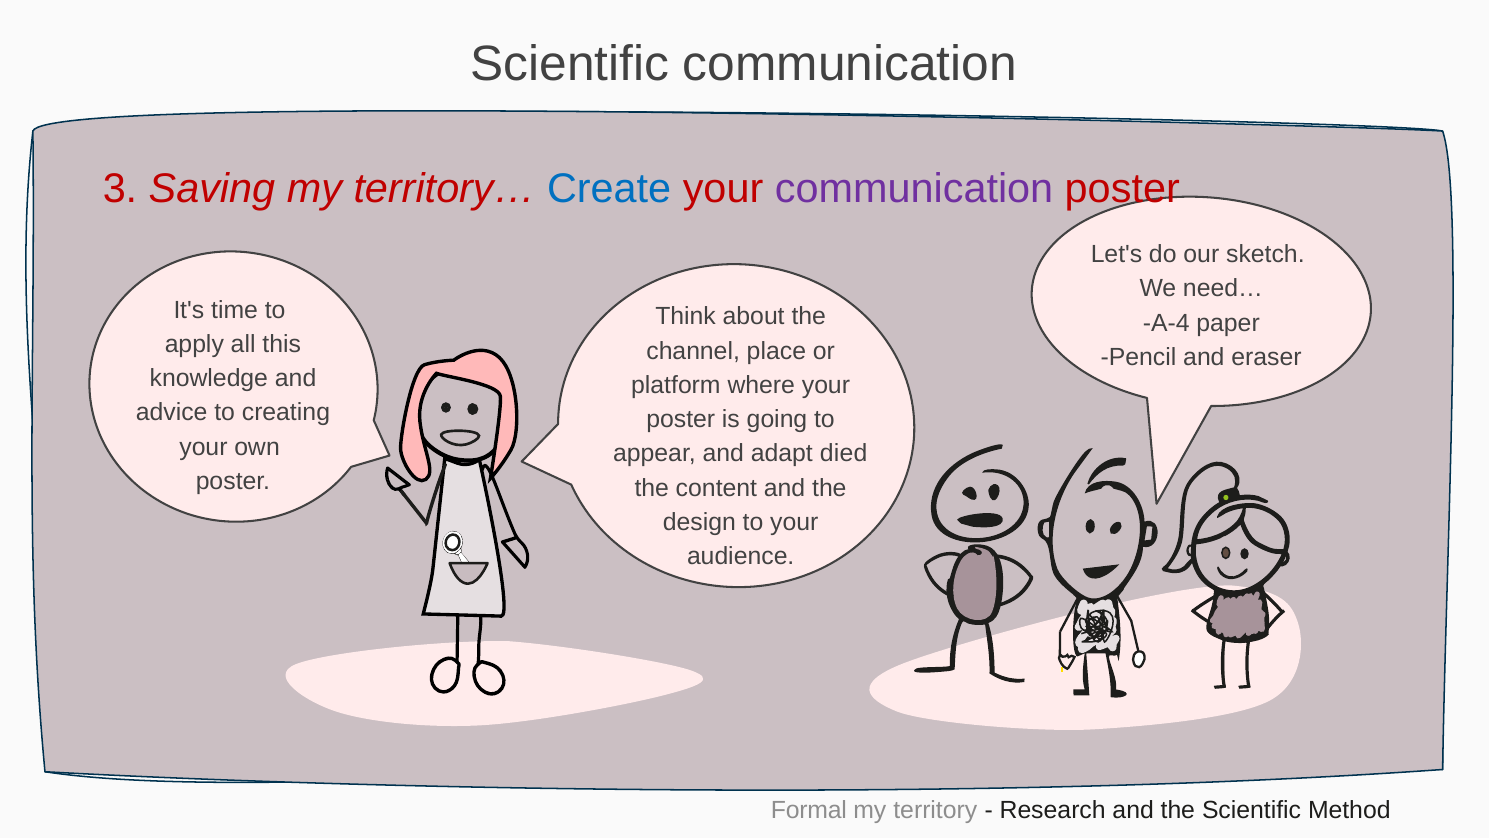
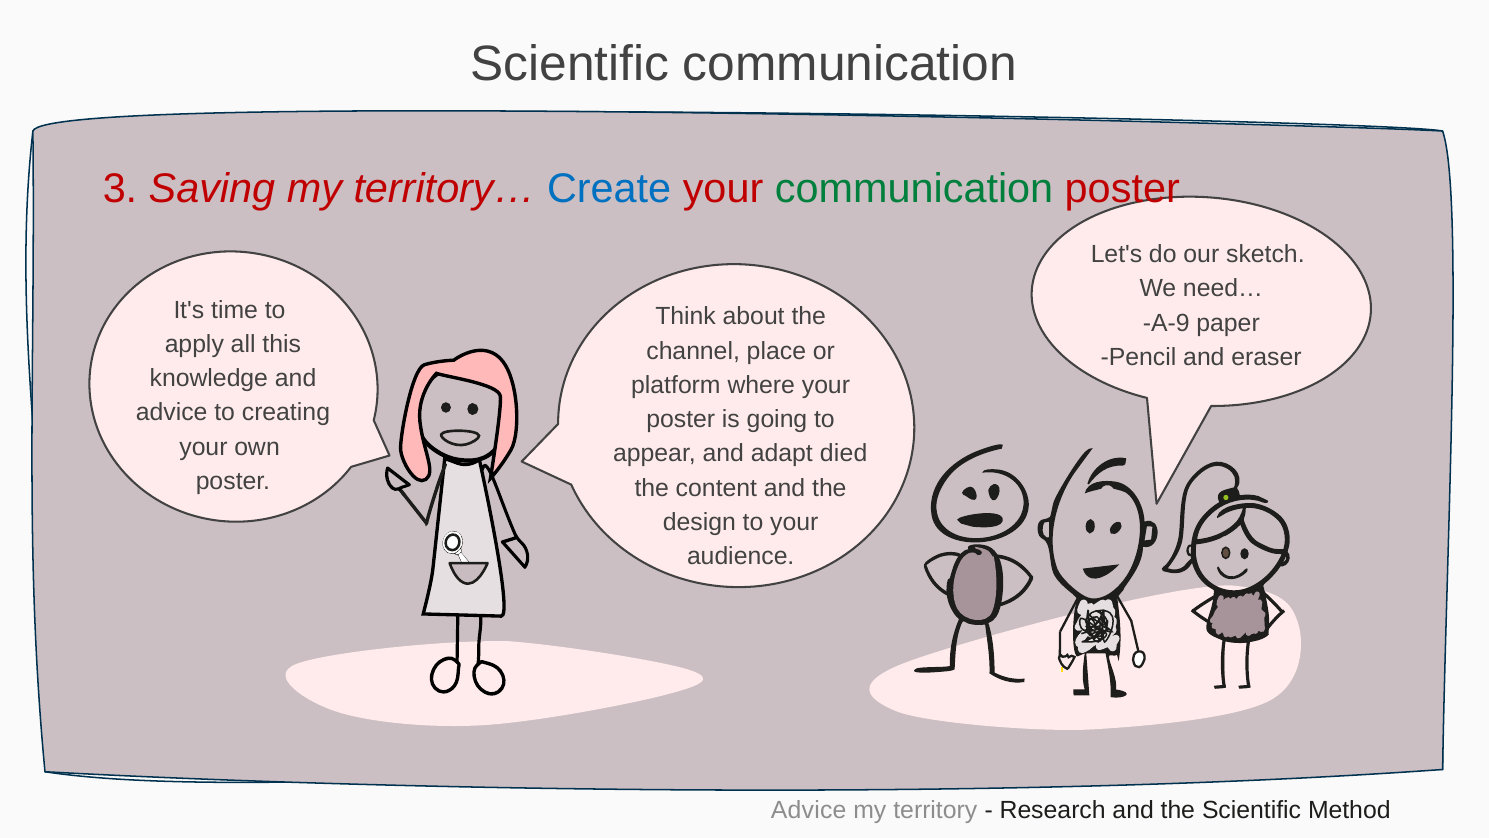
communication colour: purple -> green (914, 189)
A-4: A-4 -> A-9 (1166, 323)
Formal: Formal -> Advice (809, 809)
